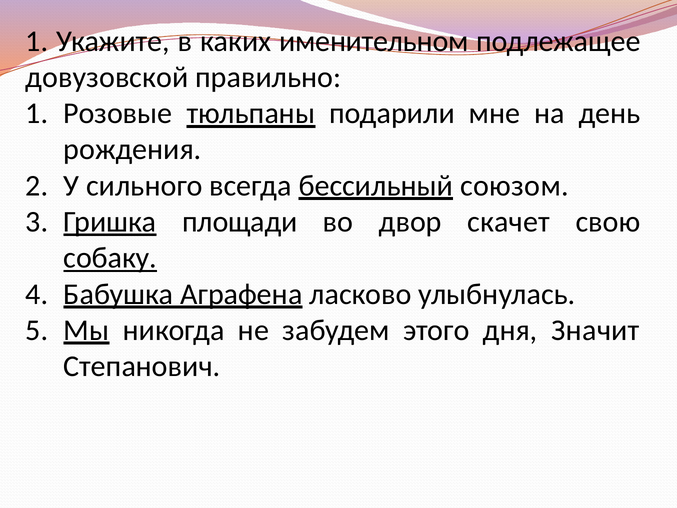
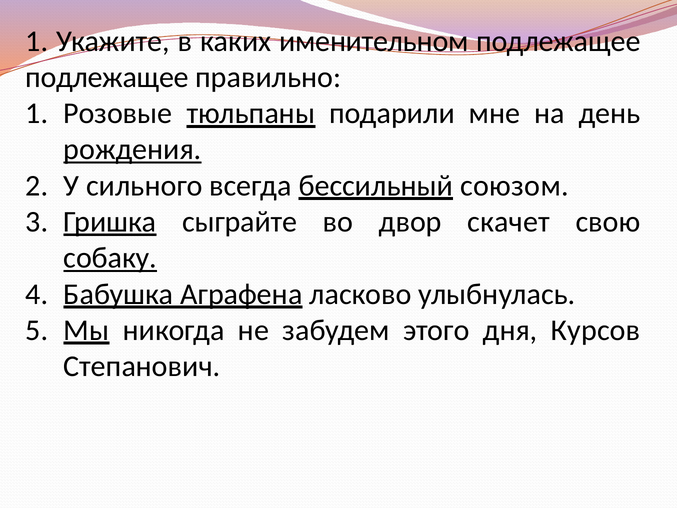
довузовской: довузовской -> подлежащее (107, 77)
рождения underline: none -> present (132, 149)
площади: площади -> сыграйте (240, 222)
Значит: Значит -> Курсов (596, 330)
